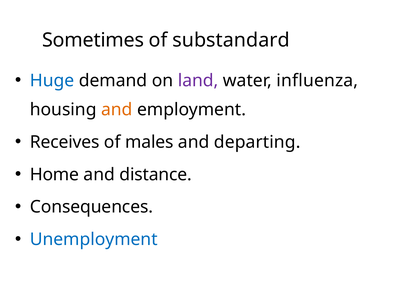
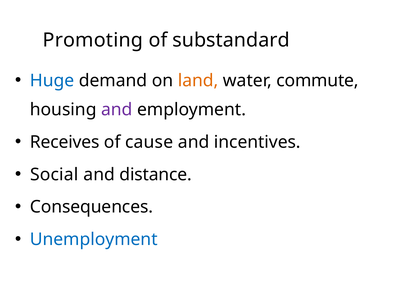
Sometimes: Sometimes -> Promoting (93, 40)
land colour: purple -> orange (198, 81)
influenza: influenza -> commute (317, 81)
and colour: orange -> purple (117, 110)
males: males -> cause (149, 142)
departing: departing -> incentives (257, 142)
Home: Home -> Social (54, 175)
